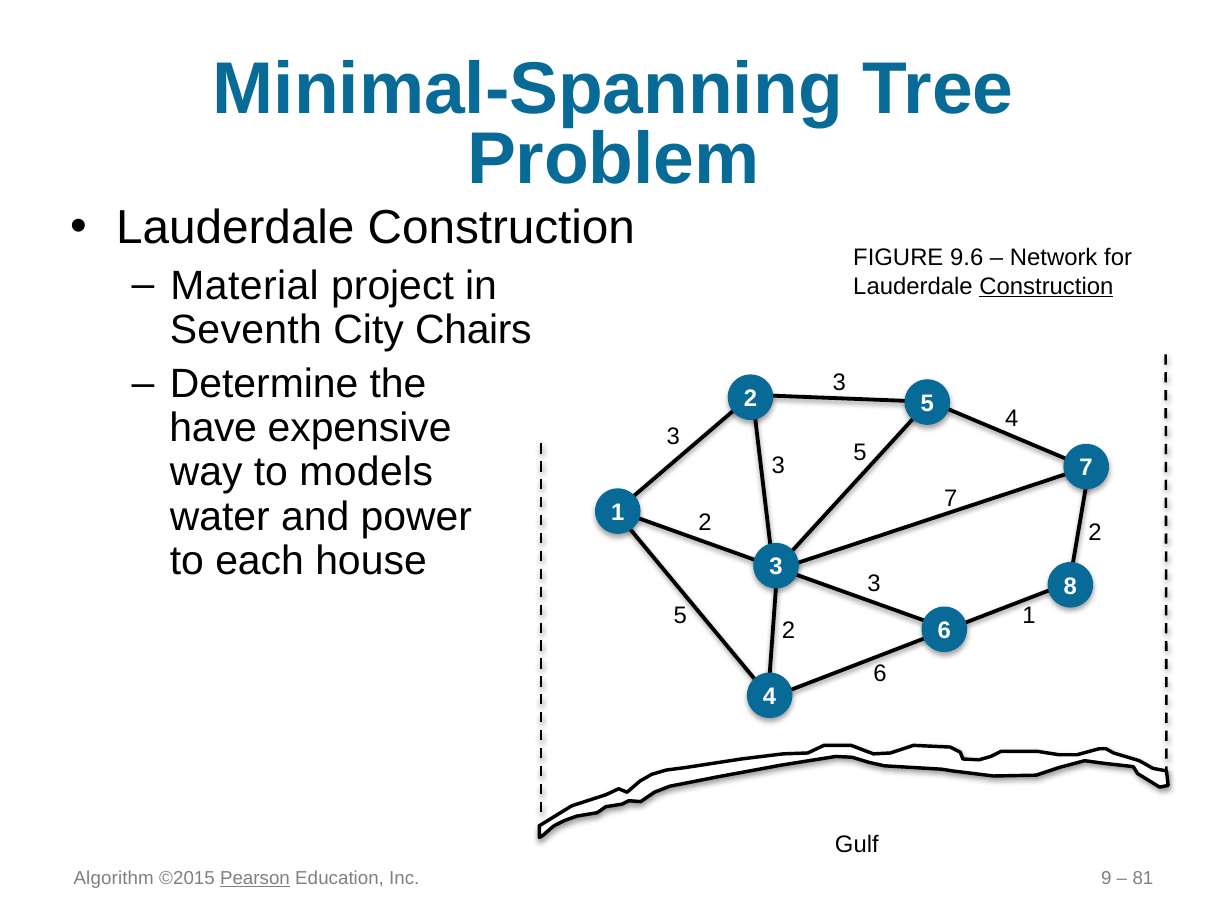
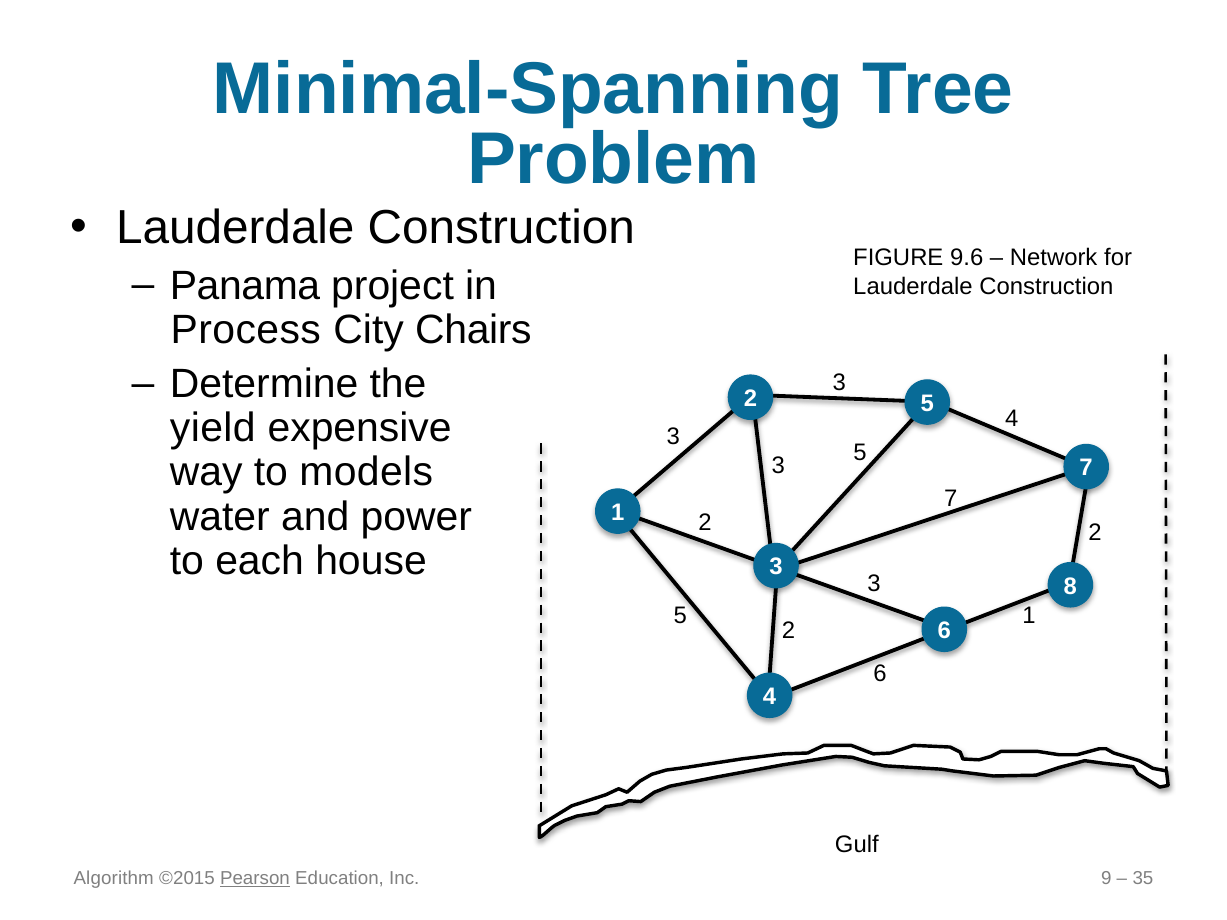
Material: Material -> Panama (245, 286)
Construction underline: present -> none (1046, 286)
Seventh: Seventh -> Process (246, 330)
have: have -> yield (213, 428)
81: 81 -> 35 (1143, 879)
